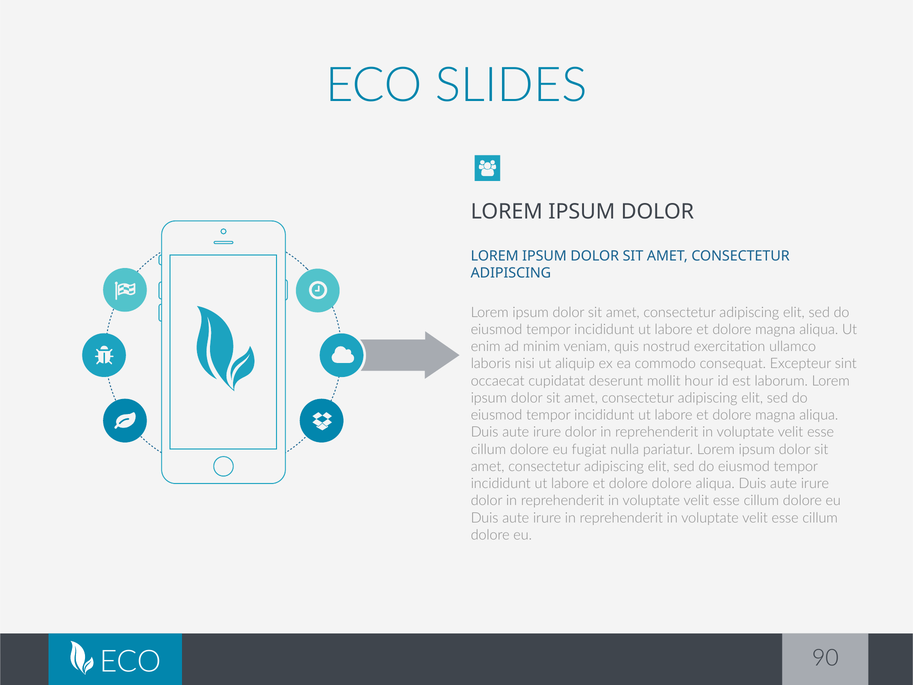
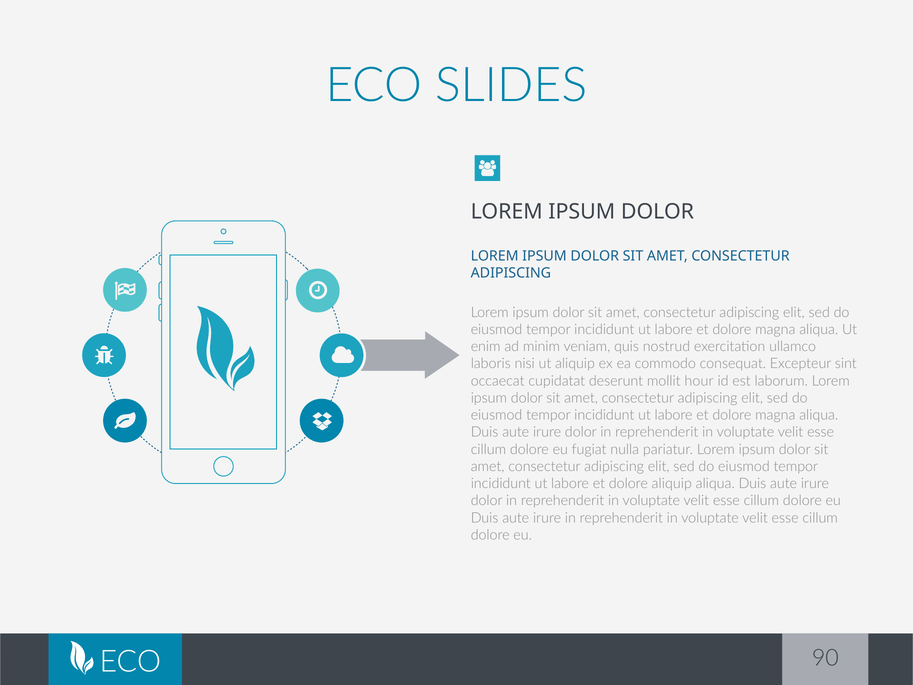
dolore dolore: dolore -> aliquip (672, 483)
